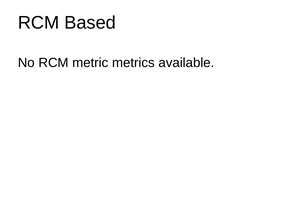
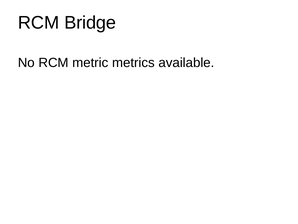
Based: Based -> Bridge (90, 23)
